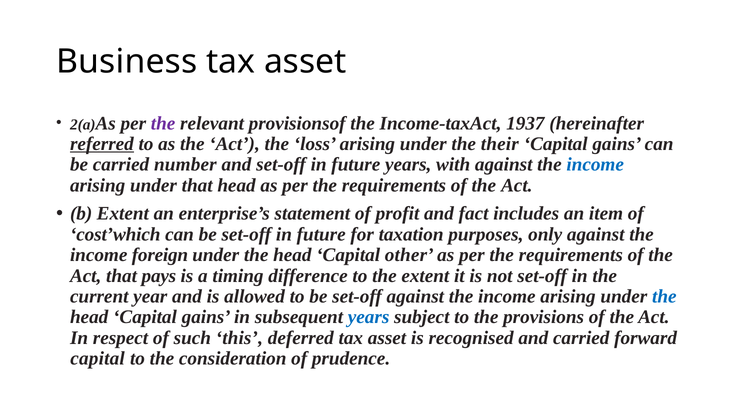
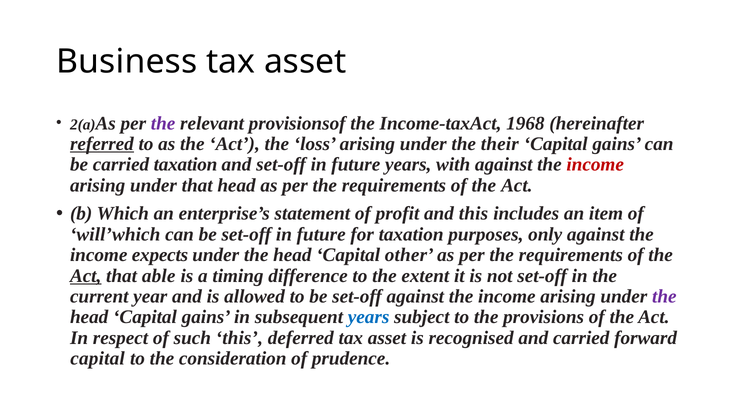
1937: 1937 -> 1968 (525, 123)
carried number: number -> taxation (186, 165)
income colour: blue -> red (595, 165)
b Extent: Extent -> Which (123, 214)
and fact: fact -> this (473, 214)
cost’which: cost’which -> will’which (115, 235)
foreign: foreign -> expects (160, 255)
Act underline: none -> present (86, 276)
pays: pays -> able (159, 276)
the colour: blue -> purple (664, 297)
